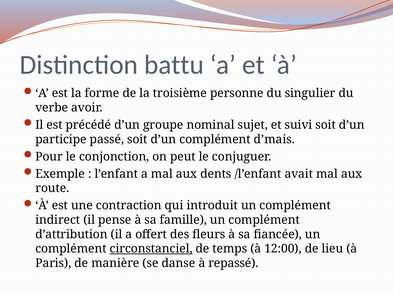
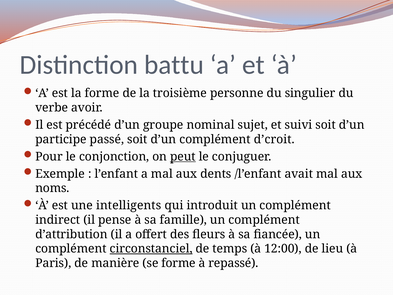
d’mais: d’mais -> d’croit (274, 139)
peut underline: none -> present (183, 156)
route: route -> noms (52, 188)
contraction: contraction -> intelligents (129, 205)
se danse: danse -> forme (179, 263)
